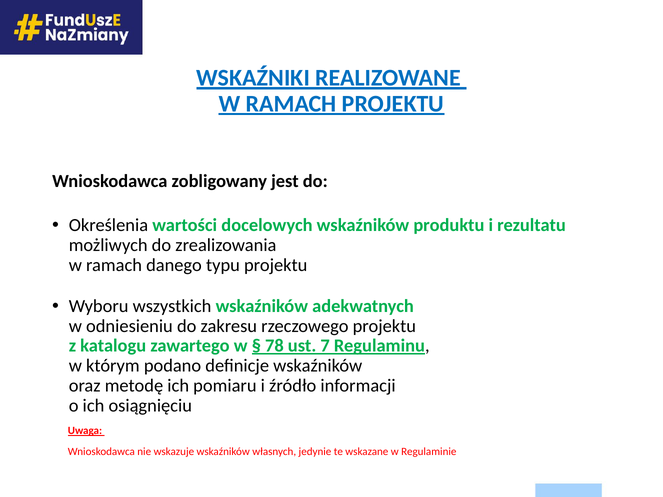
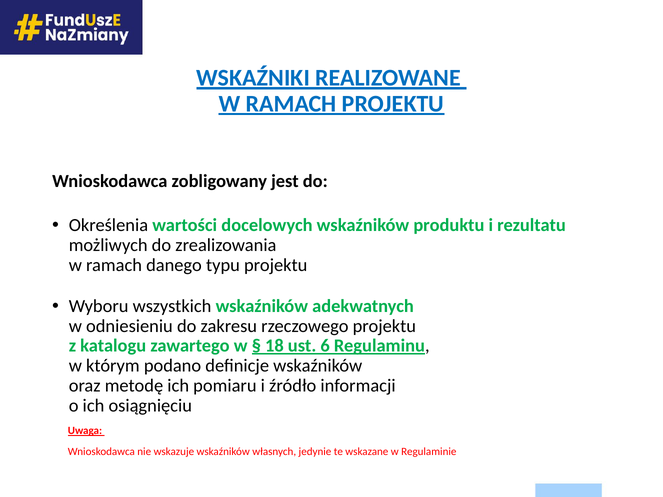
78: 78 -> 18 (274, 346)
7: 7 -> 6 (325, 346)
